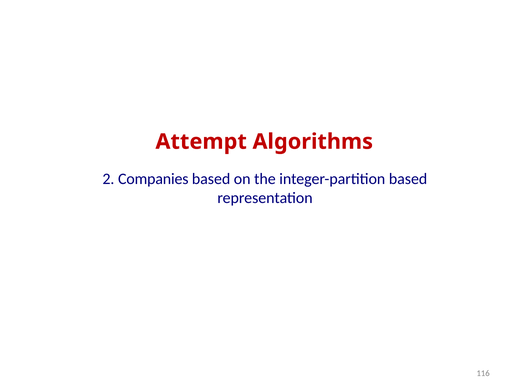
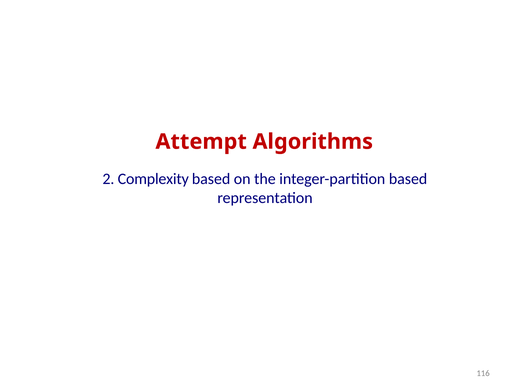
Companies: Companies -> Complexity (153, 179)
